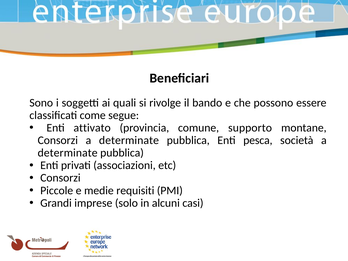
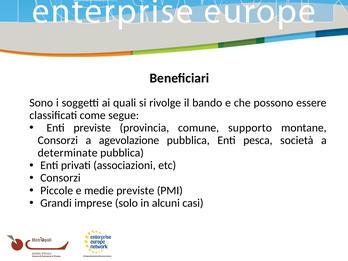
Enti attivato: attivato -> previste (92, 128)
Consorzi a determinate: determinate -> agevolazione (129, 140)
medie requisiti: requisiti -> previste (135, 190)
